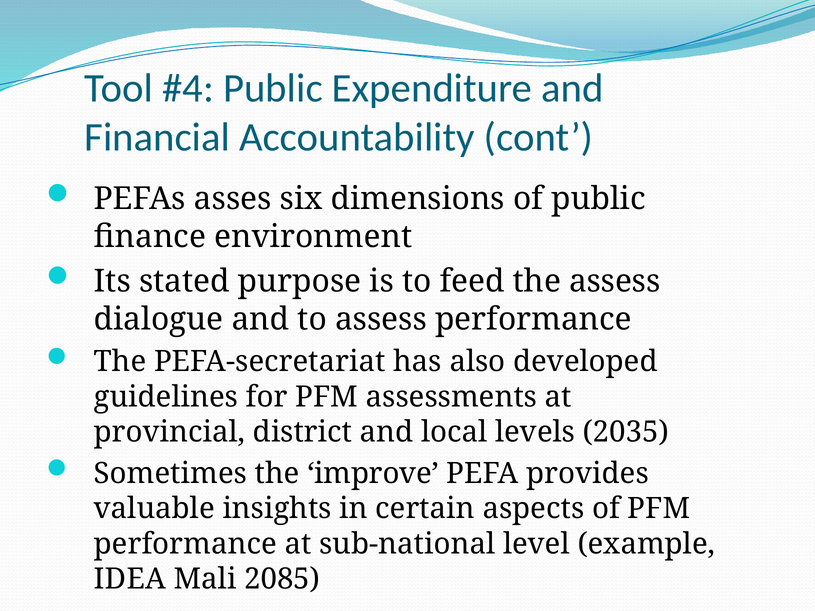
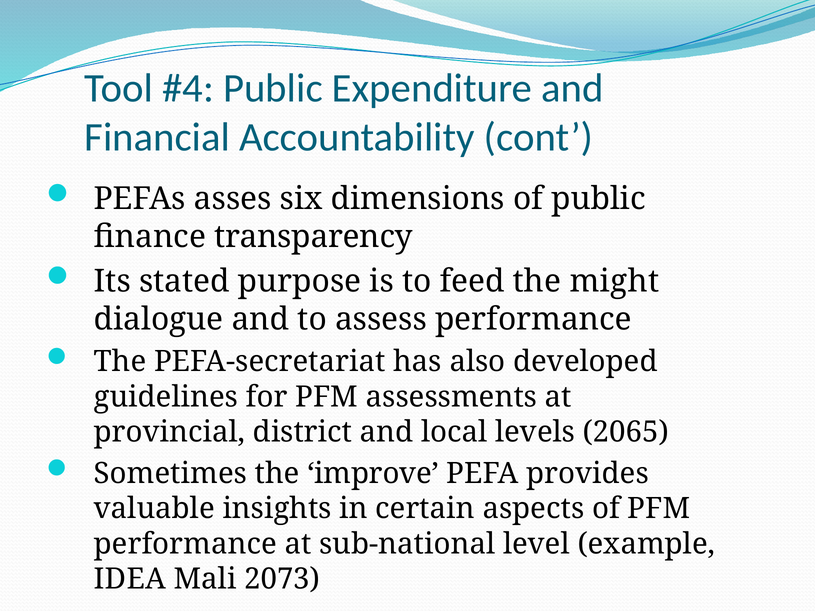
environment: environment -> transparency (313, 237)
the assess: assess -> might (615, 281)
2035: 2035 -> 2065 (626, 432)
2085: 2085 -> 2073 (282, 579)
